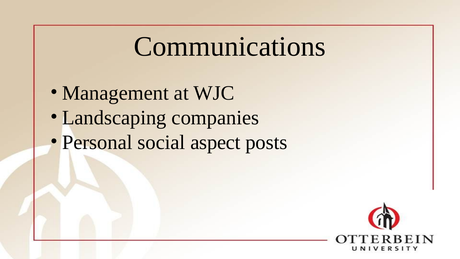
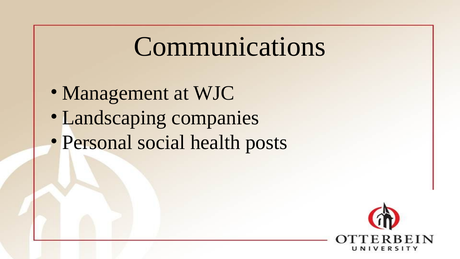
aspect: aspect -> health (215, 142)
